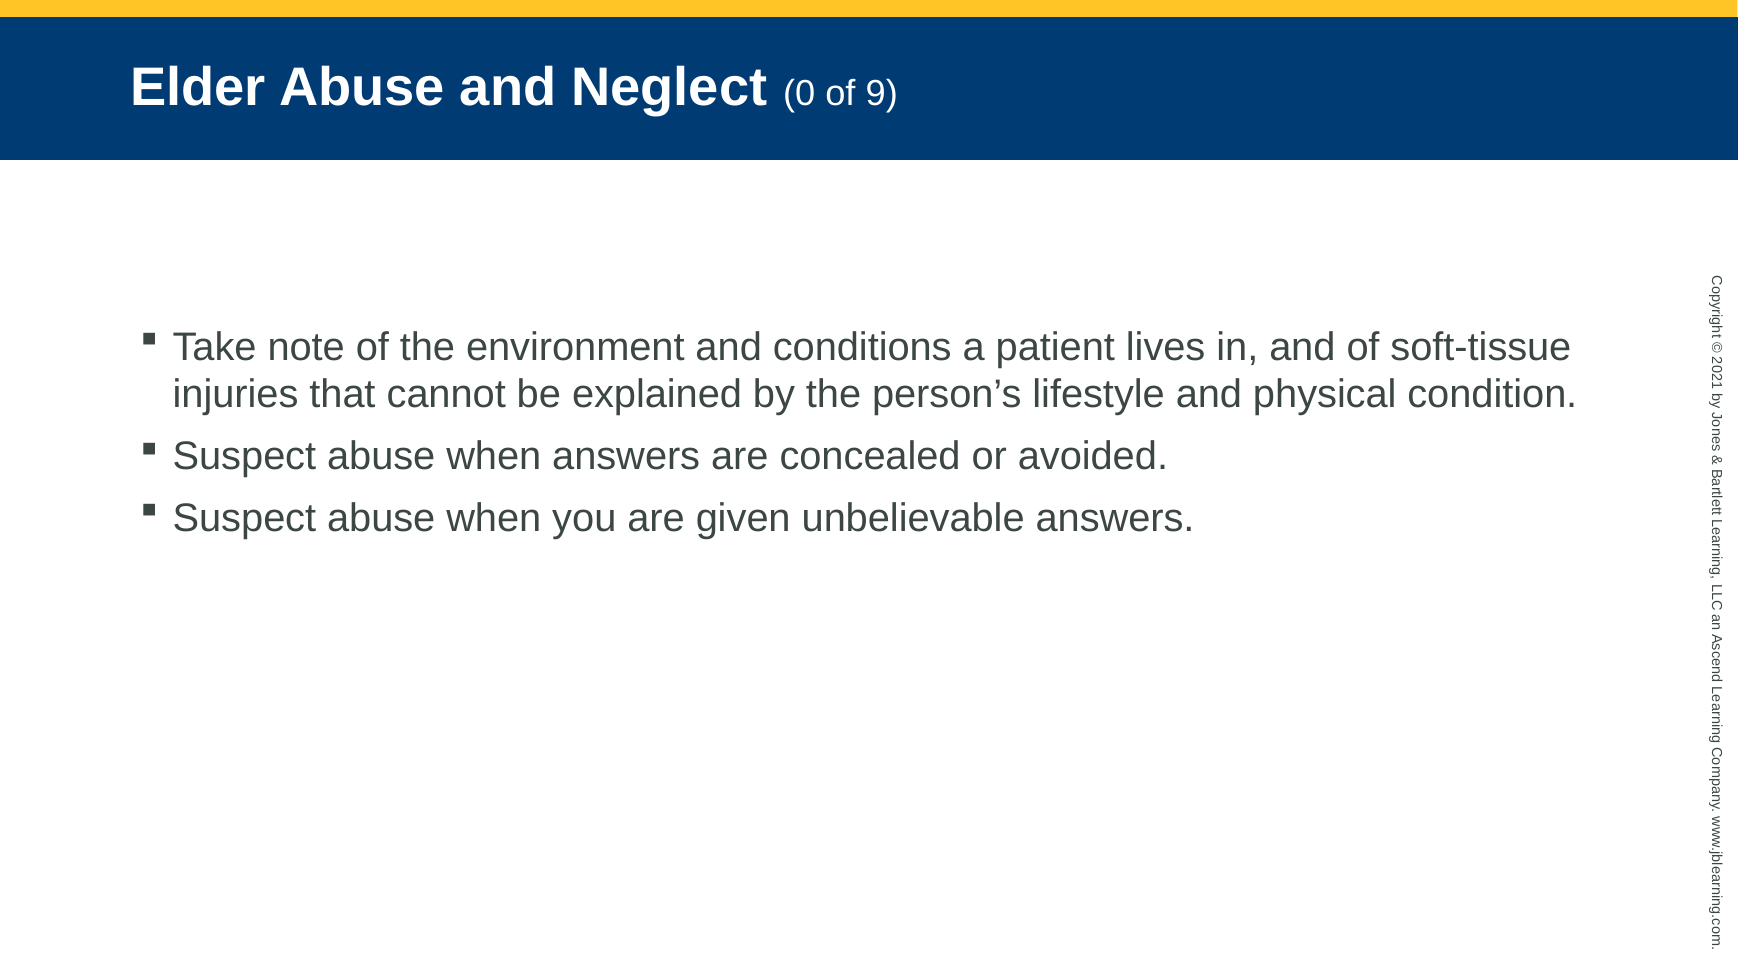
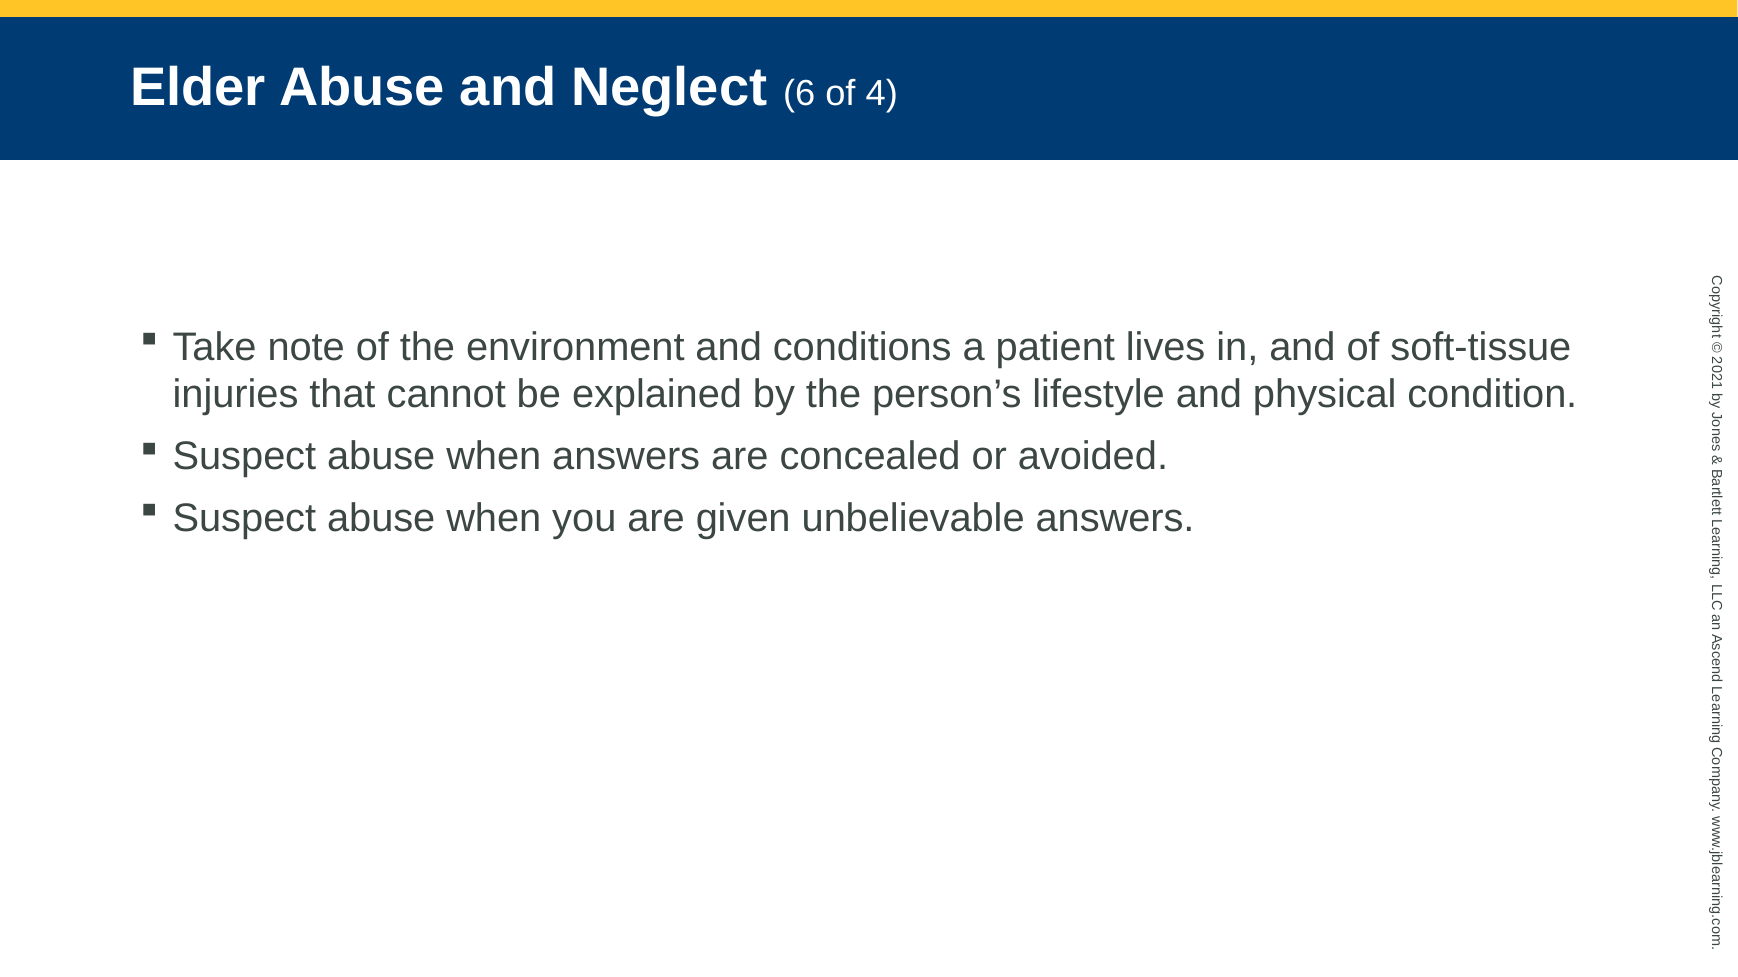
Neglect 0: 0 -> 6 (799, 93)
9: 9 -> 4 (882, 93)
